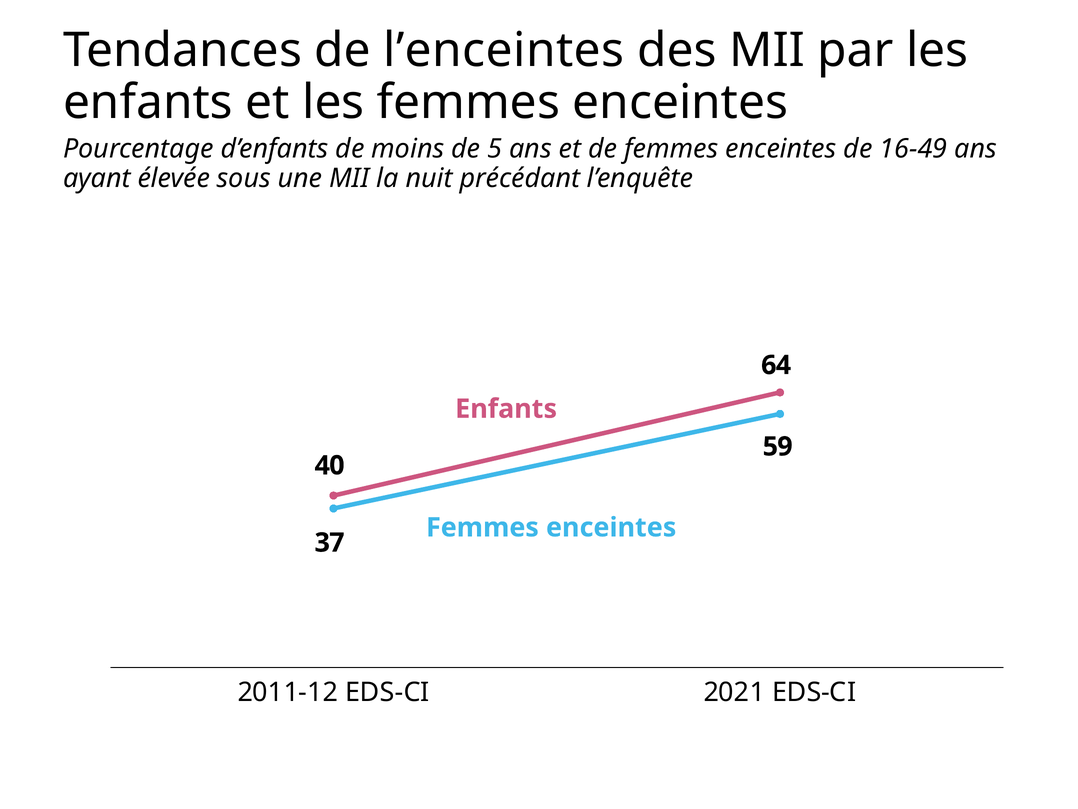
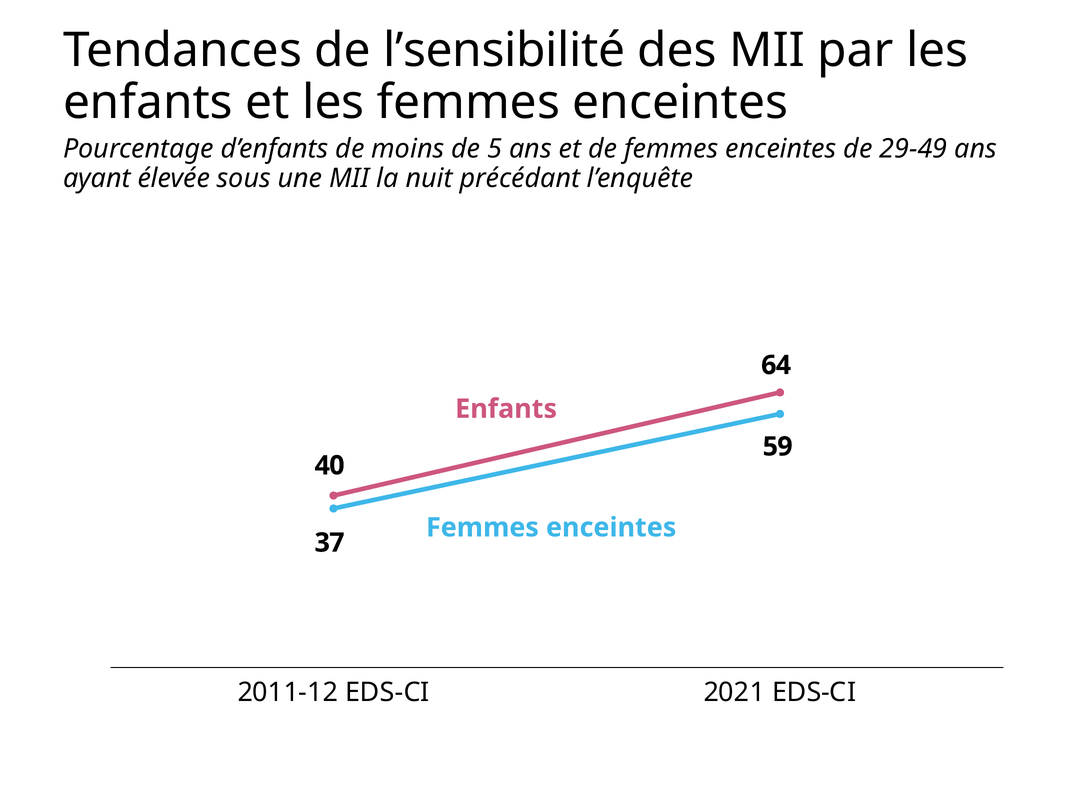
l’enceintes: l’enceintes -> l’sensibilité (504, 50)
16-49: 16-49 -> 29-49 (913, 149)
